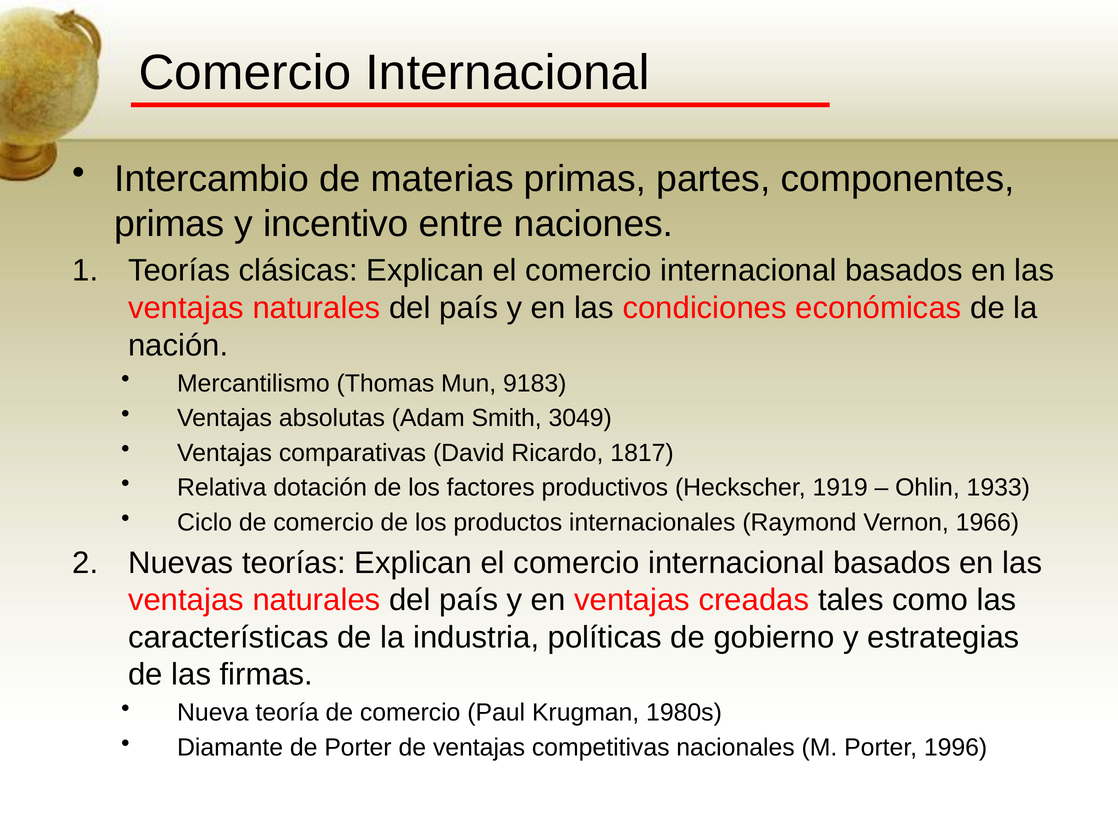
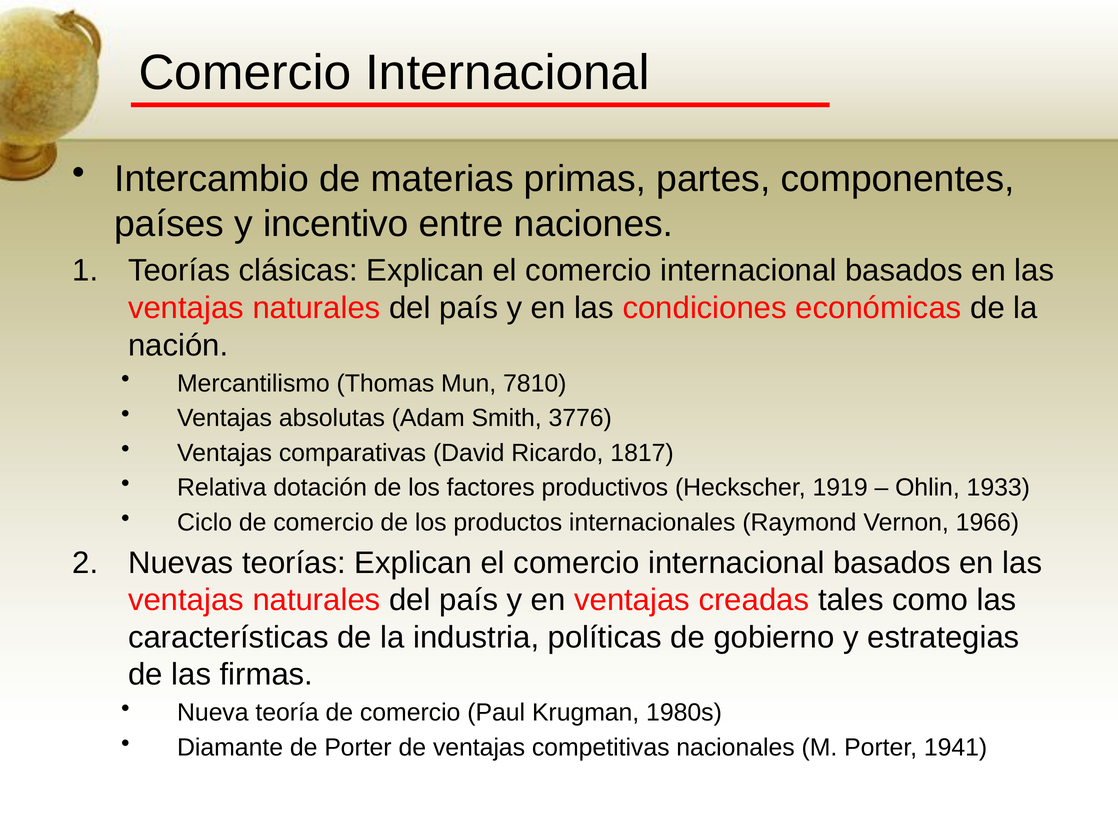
primas: primas -> países (169, 224)
9183: 9183 -> 7810 (535, 383)
3049: 3049 -> 3776 (580, 418)
1996: 1996 -> 1941 (956, 747)
